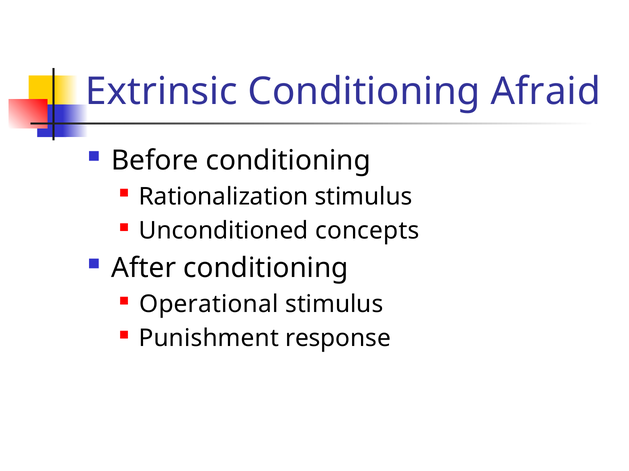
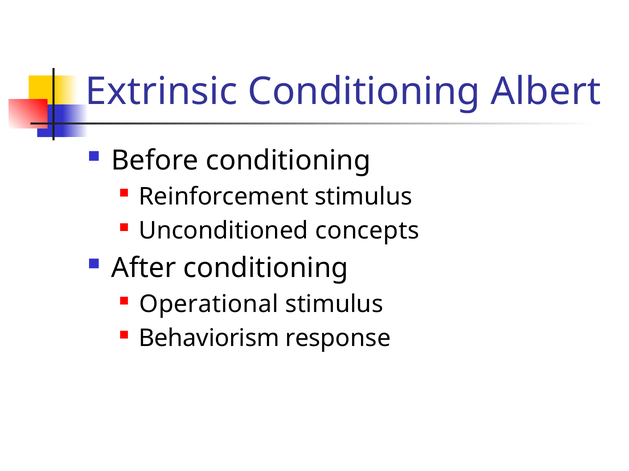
Afraid: Afraid -> Albert (546, 92)
Rationalization: Rationalization -> Reinforcement (224, 197)
Punishment: Punishment -> Behaviorism (209, 339)
